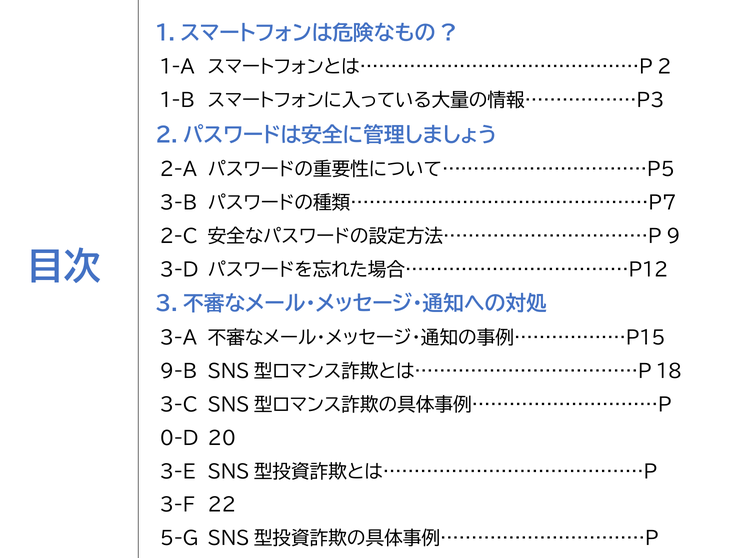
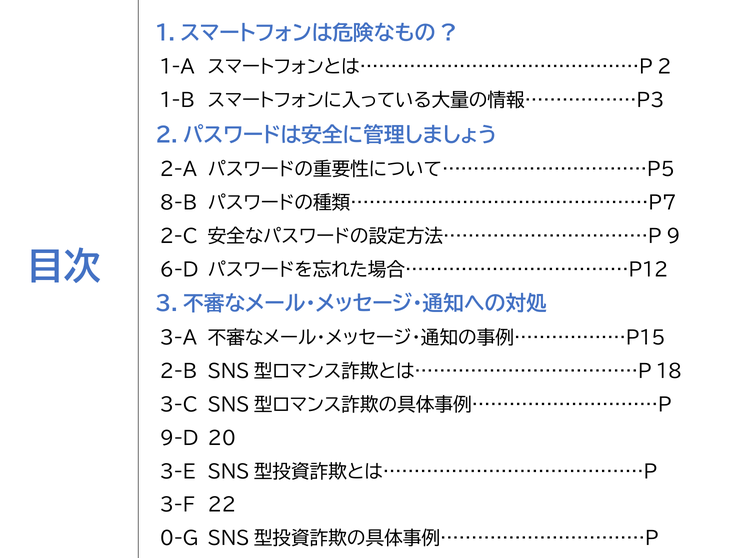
3-B: 3-B -> 8-B (178, 203)
3-D: 3-D -> 6-D (179, 270)
9-B: 9-B -> 2-B (178, 372)
0-D: 0-D -> 9-D (179, 439)
5-G: 5-G -> 0-G (179, 540)
